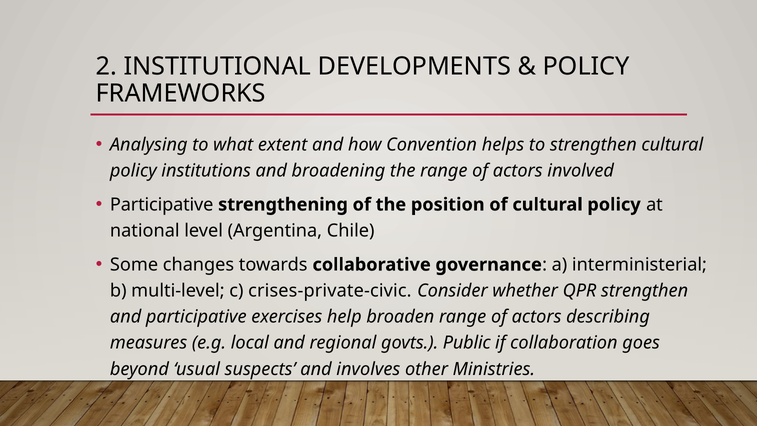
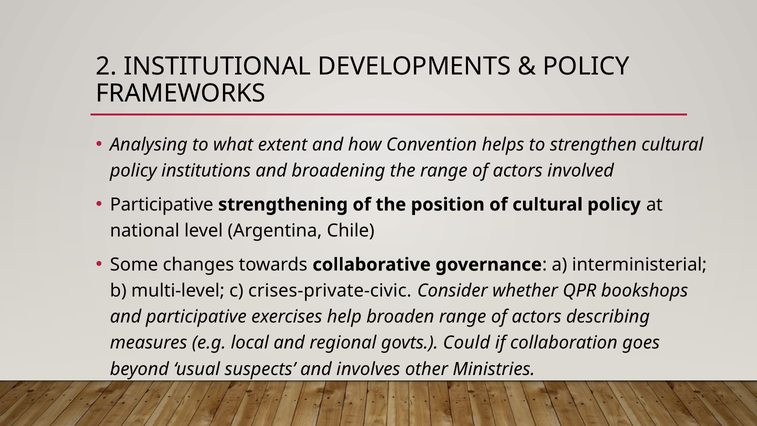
QPR strengthen: strengthen -> bookshops (645, 291)
Public: Public -> Could (467, 343)
